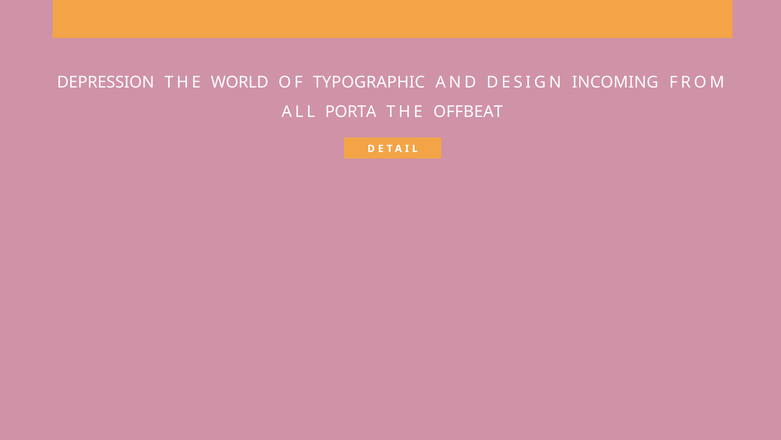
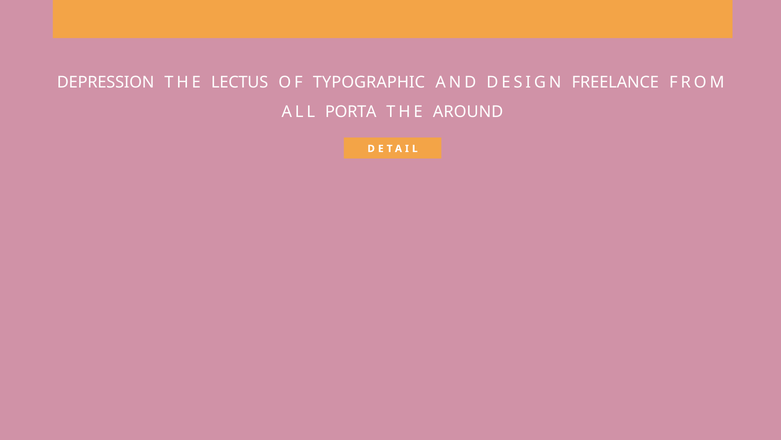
WORLD: WORLD -> LECTUS (240, 82)
INCOMING: INCOMING -> FREELANCE (615, 82)
OFFBEAT: OFFBEAT -> AROUND (468, 112)
